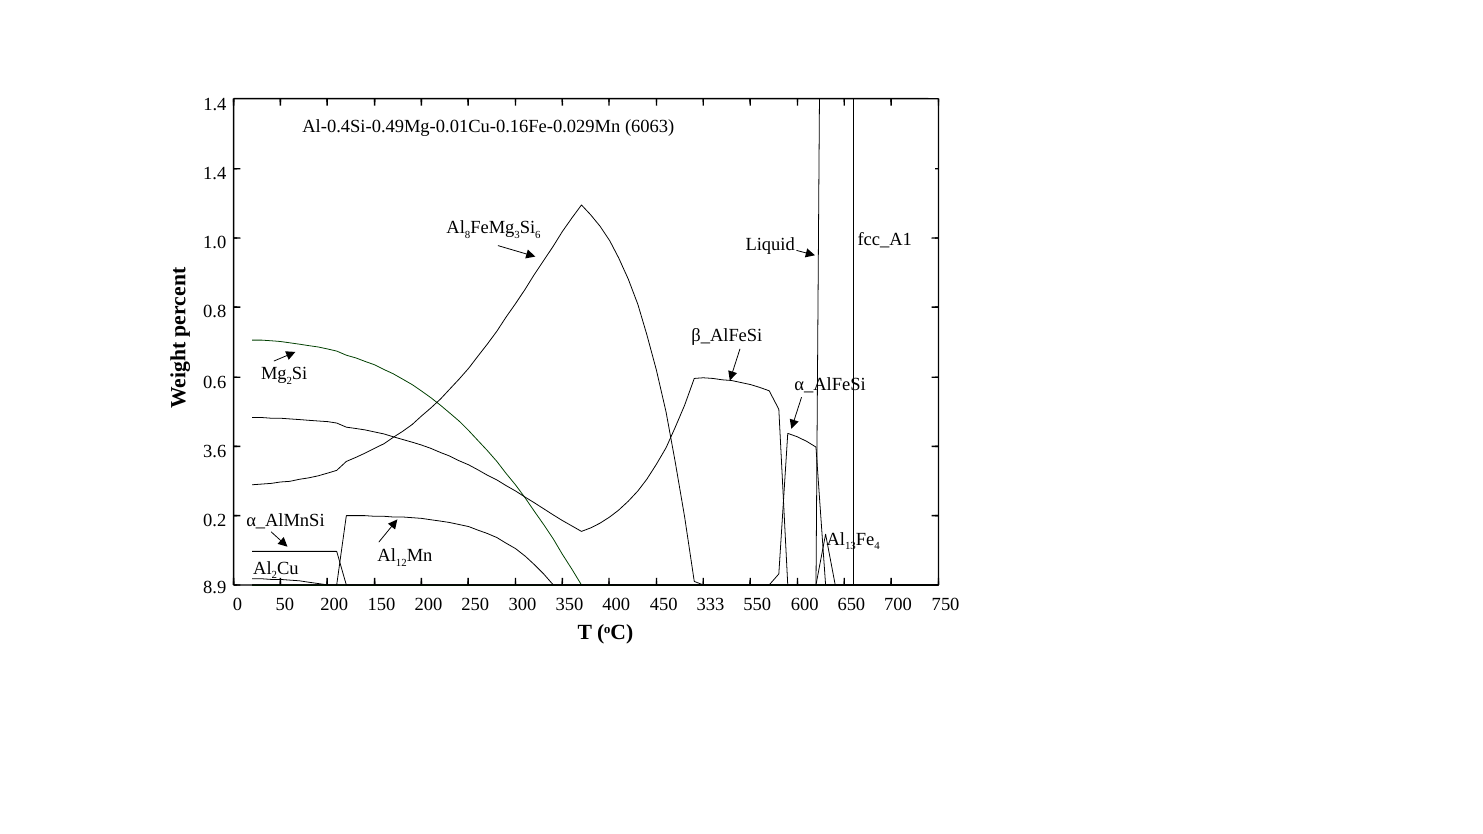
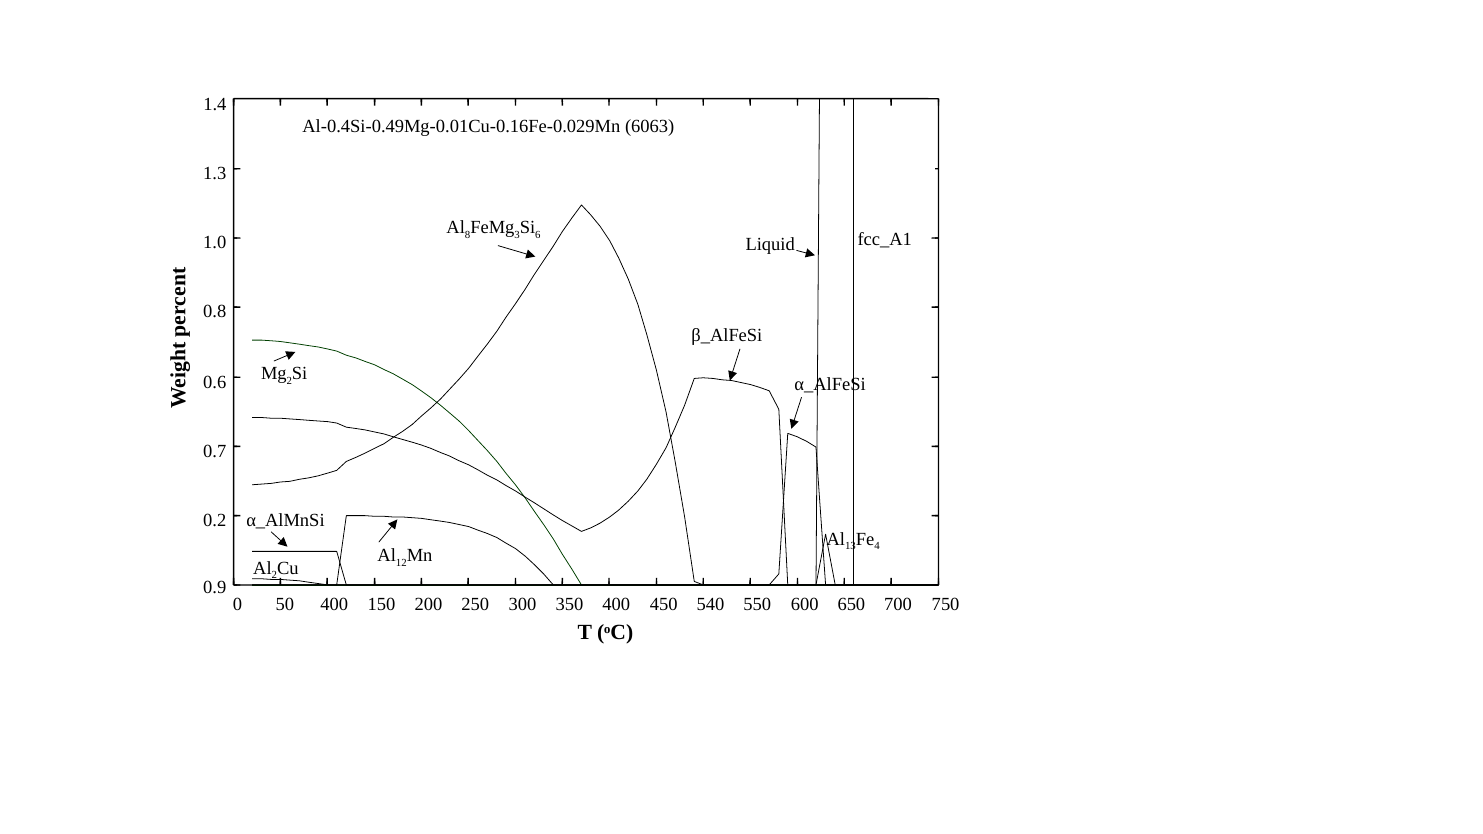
1.4: 1.4 -> 1.3 (215, 173)
3.6: 3.6 -> 0.7 (215, 451)
8.9: 8.9 -> 0.9 (215, 587)
50 200: 200 -> 400 (334, 604)
333: 333 -> 540 (710, 604)
